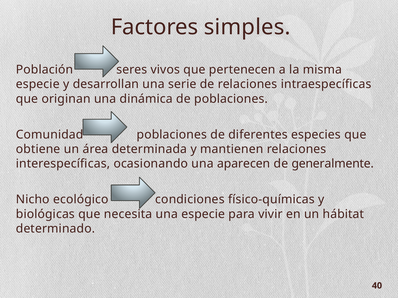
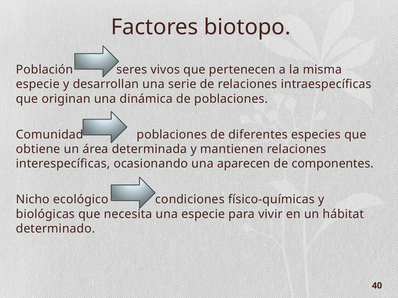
simples: simples -> biotopo (247, 27)
generalmente: generalmente -> componentes (333, 164)
